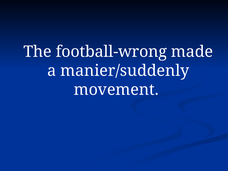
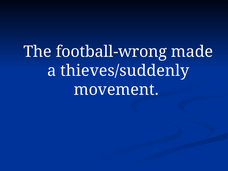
manier/suddenly: manier/suddenly -> thieves/suddenly (125, 71)
